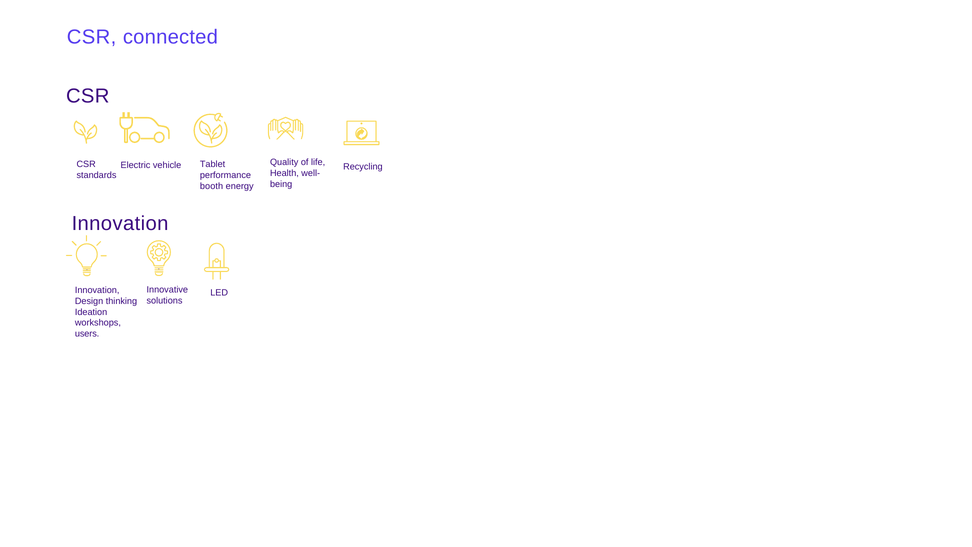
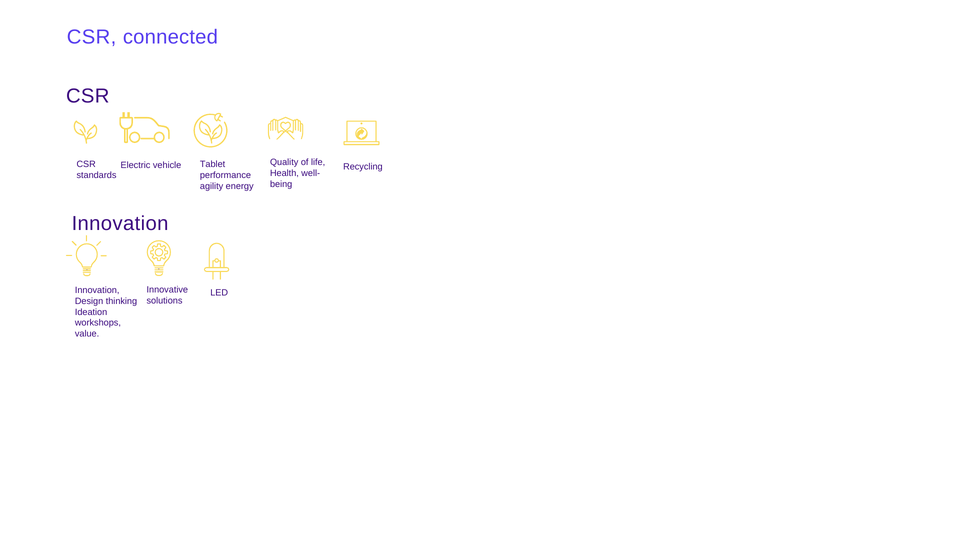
booth: booth -> agility (212, 186)
users: users -> value (87, 334)
